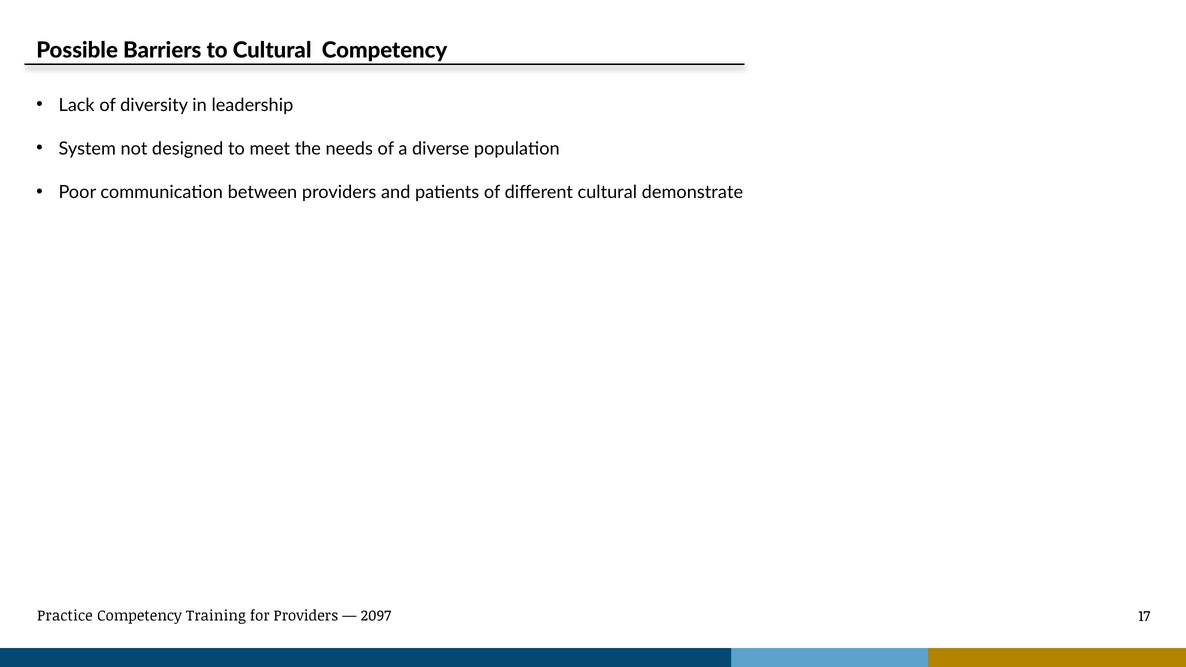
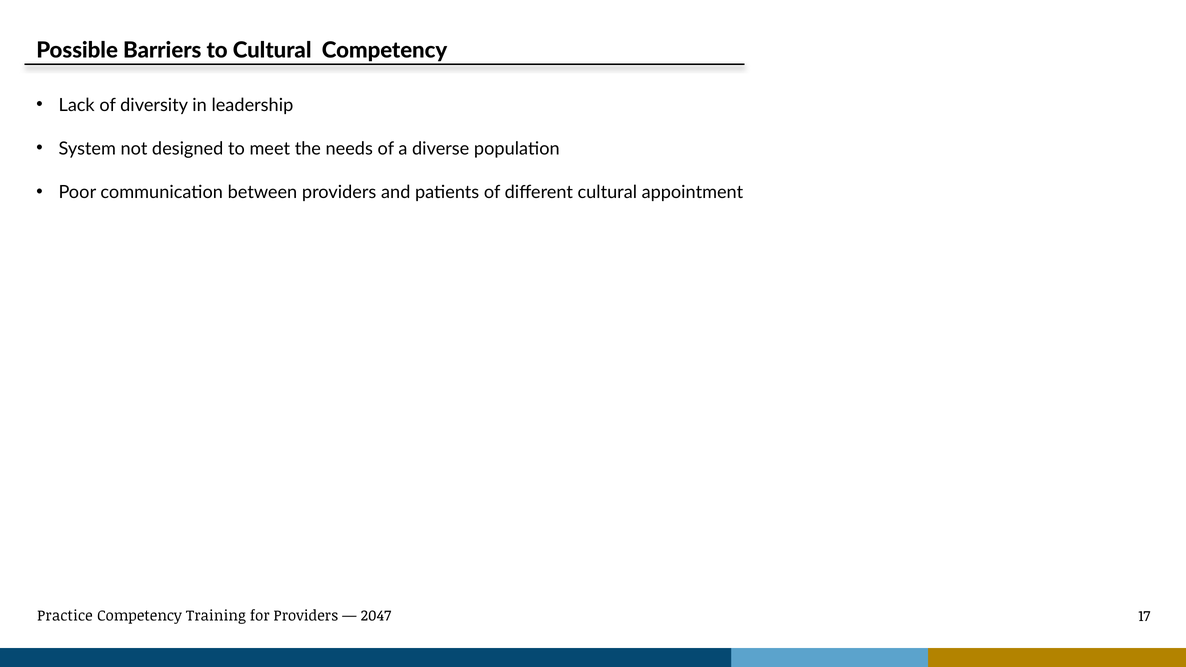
demonstrate: demonstrate -> appointment (692, 192)
2097: 2097 -> 2047 (376, 616)
